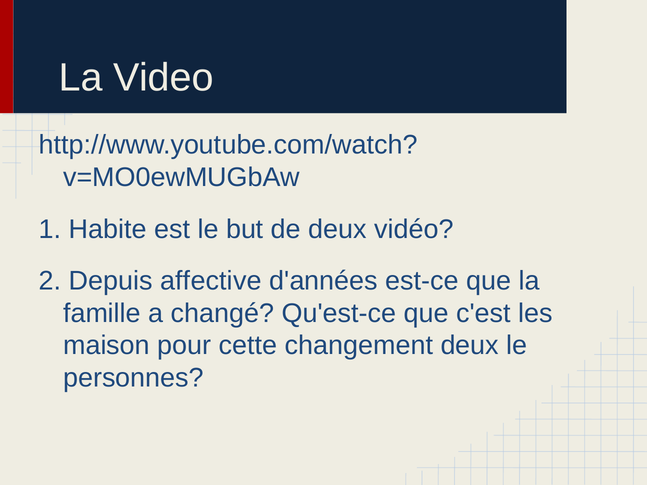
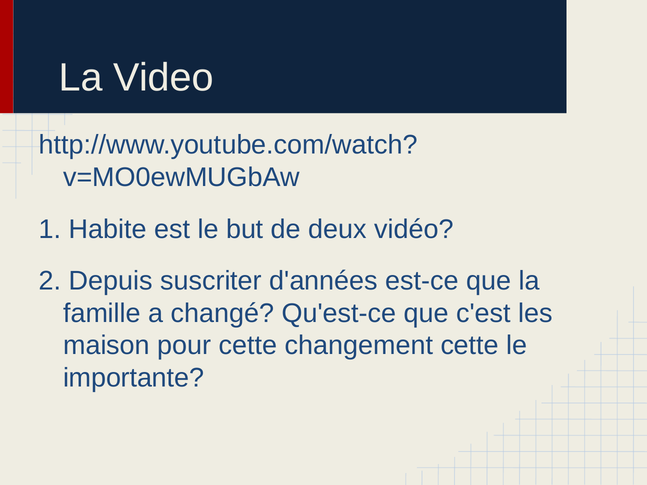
affective: affective -> suscriter (211, 281)
changement deux: deux -> cette (470, 346)
personnes: personnes -> importante (134, 378)
